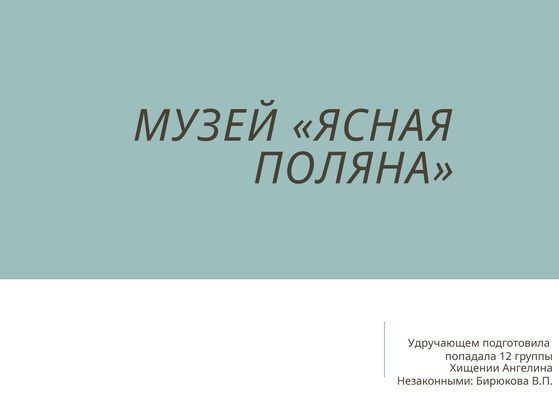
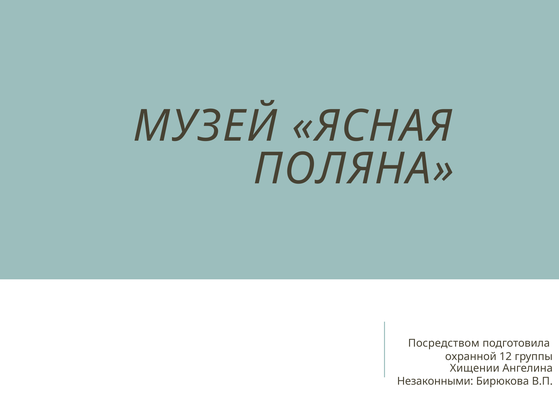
Удручающем: Удручающем -> Посредством (444, 344)
попадала: попадала -> охранной (471, 357)
